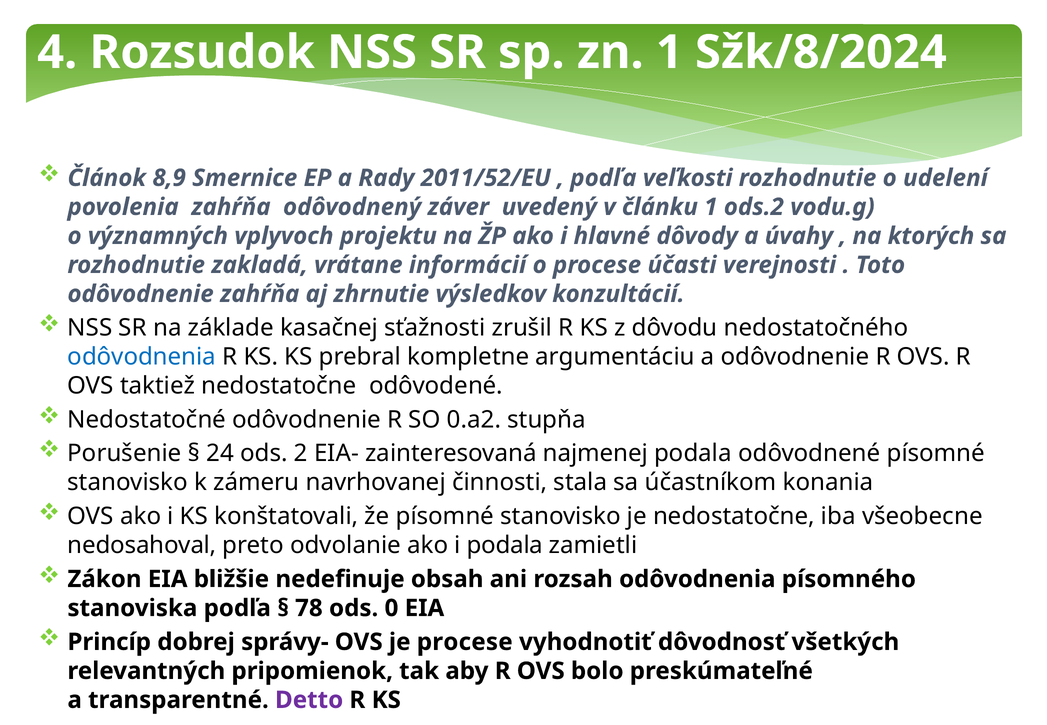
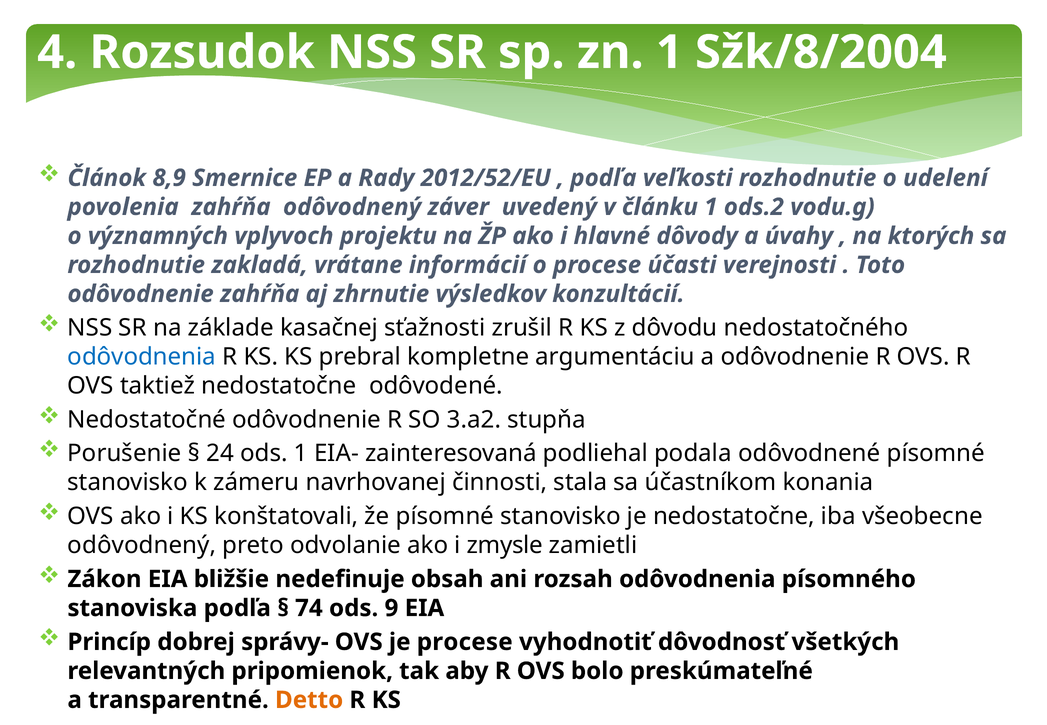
Sžk/8/2024: Sžk/8/2024 -> Sžk/8/2004 (821, 52)
2011/52/EU: 2011/52/EU -> 2012/52/EU (486, 178)
0.a2: 0.a2 -> 3.a2 (474, 420)
ods 2: 2 -> 1 (301, 453)
najmenej: najmenej -> podliehal (595, 453)
nedosahoval: nedosahoval -> odôvodnený (142, 545)
i podala: podala -> zmysle (505, 545)
78: 78 -> 74 (309, 608)
0: 0 -> 9 (391, 608)
Detto colour: purple -> orange (309, 700)
